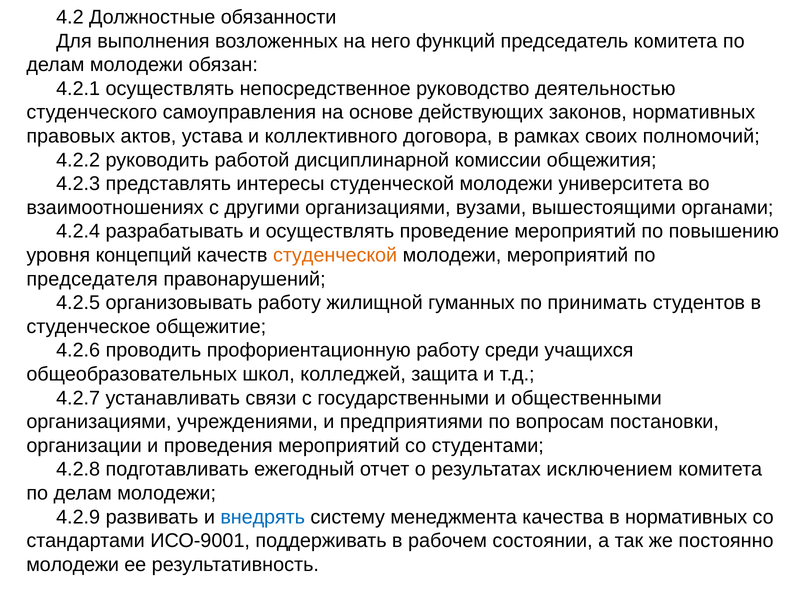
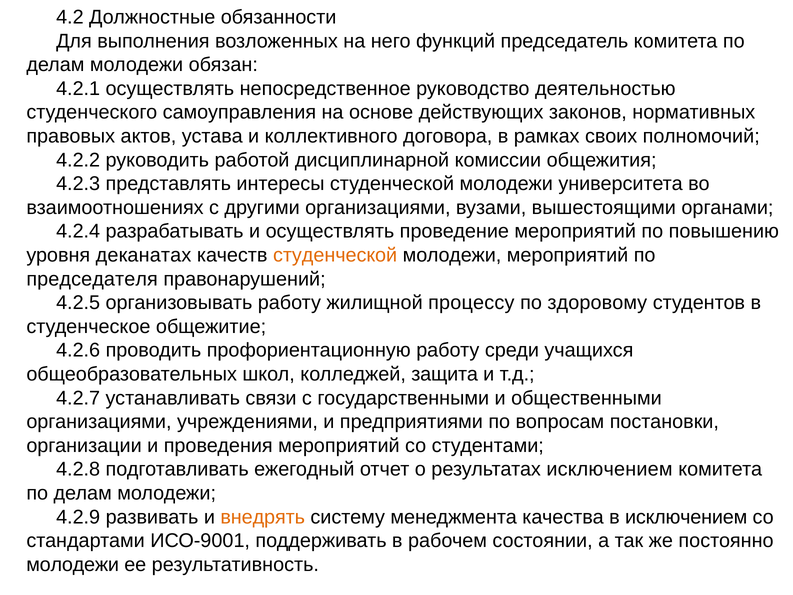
концепций: концепций -> деканатах (144, 255)
гуманных: гуманных -> процессу (471, 303)
принимать: принимать -> здоровому (597, 303)
внедрять colour: blue -> orange (263, 517)
в нормативных: нормативных -> исключением (686, 517)
